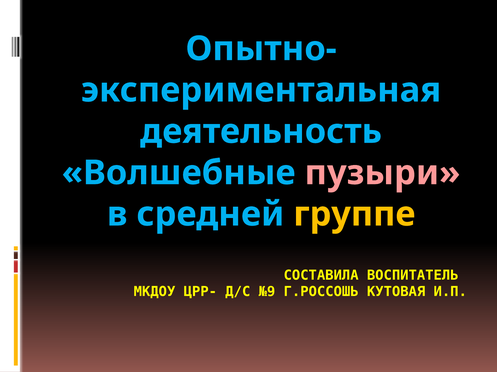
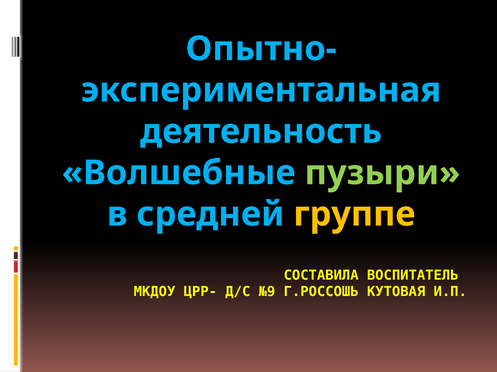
пузыри colour: pink -> light green (382, 173)
